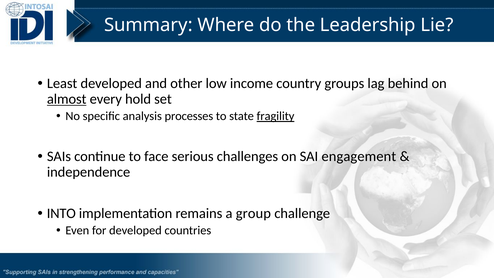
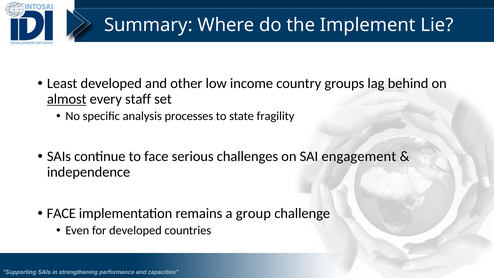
Leadership: Leadership -> Implement (368, 25)
hold: hold -> staff (138, 99)
fragility underline: present -> none (276, 116)
INTO: INTO -> FACE (61, 213)
